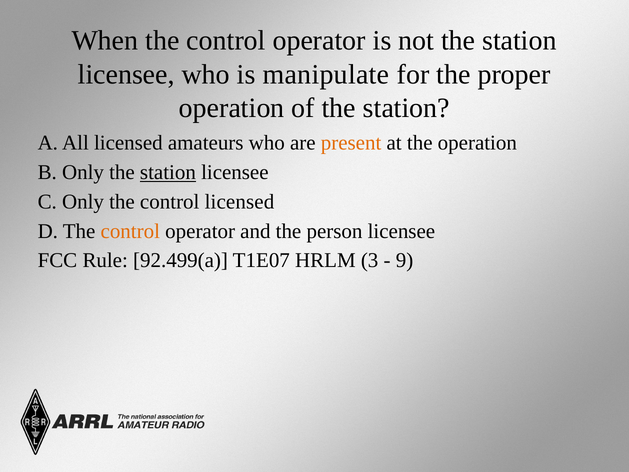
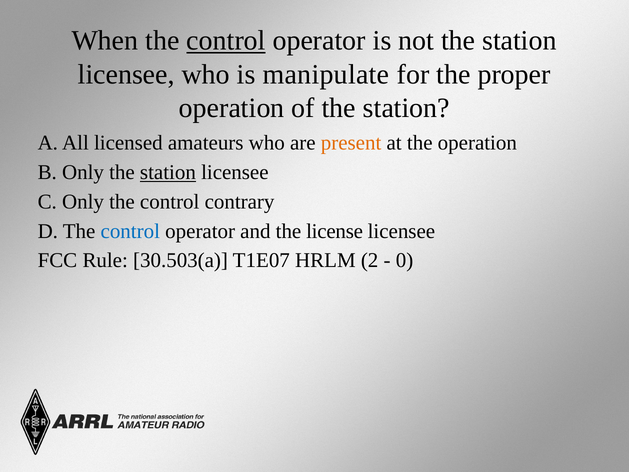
control underline: none -> present (226, 41)
control licensed: licensed -> contrary (240, 202)
control colour: orange -> blue (130, 231)
person: person -> license (335, 231)
92.499(a: 92.499(a -> 30.503(a (181, 260)
3: 3 -> 2 (370, 260)
9: 9 -> 0 (405, 260)
